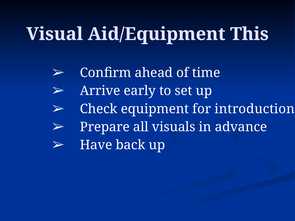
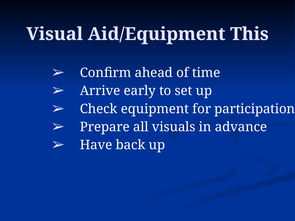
introduction: introduction -> participation (255, 109)
